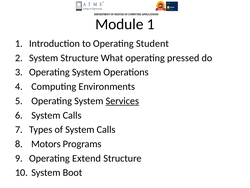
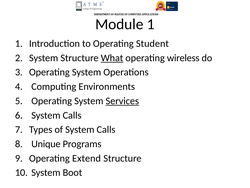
What underline: none -> present (112, 58)
pressed: pressed -> wireless (183, 58)
Motors: Motors -> Unique (46, 144)
